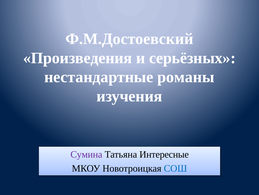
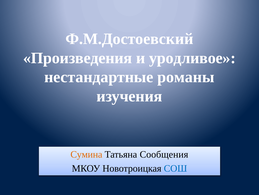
серьёзных: серьёзных -> уродливое (192, 58)
Сумина colour: purple -> orange (86, 154)
Интересные: Интересные -> Сообщения (164, 154)
